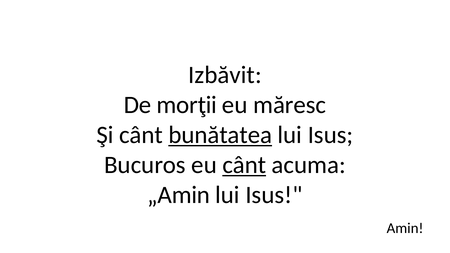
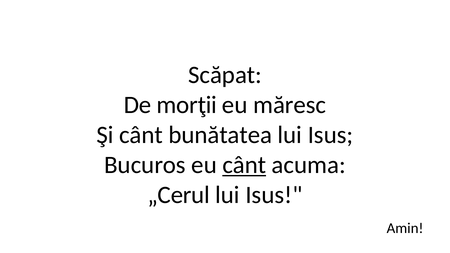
Izbăvit: Izbăvit -> Scăpat (225, 75)
bunătatea underline: present -> none (220, 135)
„Amin: „Amin -> „Cerul (179, 195)
